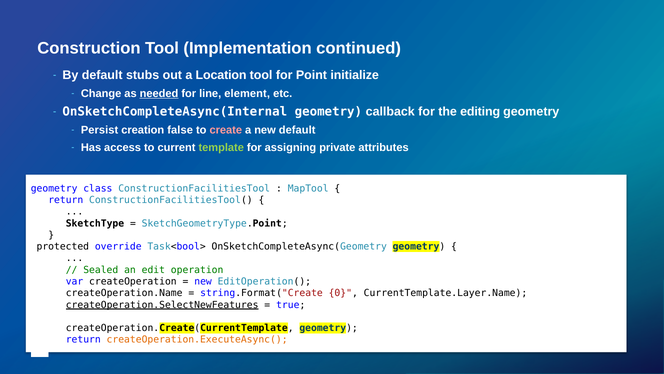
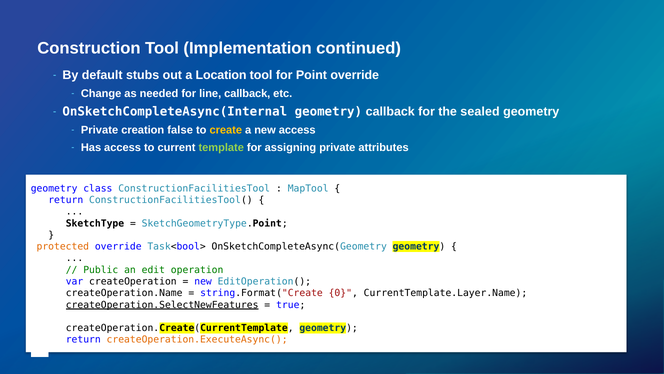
Point initialize: initialize -> override (355, 75)
needed underline: present -> none (159, 93)
line element: element -> callback (247, 93)
editing: editing -> sealed (480, 112)
Persist: Persist -> Private (100, 130)
create colour: pink -> yellow (226, 130)
new default: default -> access (297, 130)
protected colour: black -> orange (63, 246)
Sealed: Sealed -> Public (101, 270)
